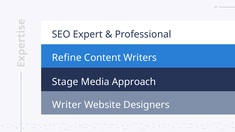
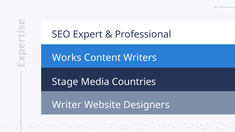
Refine: Refine -> Works (67, 58)
Approach: Approach -> Countries (134, 82)
